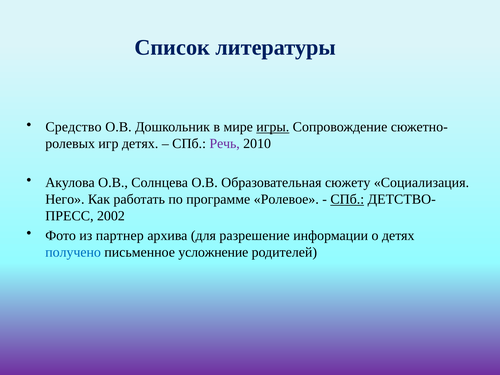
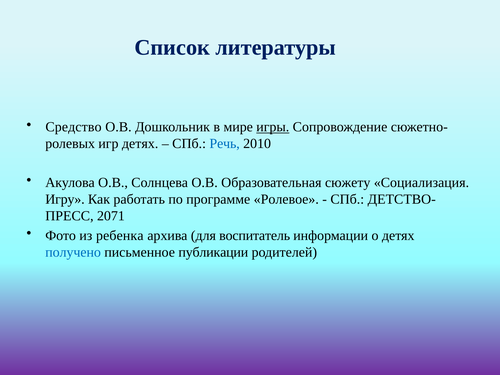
Речь colour: purple -> blue (225, 144)
Него: Него -> Игру (65, 199)
СПб underline: present -> none (347, 199)
2002: 2002 -> 2071 (111, 216)
партнер: партнер -> ребенка (120, 235)
разрешение: разрешение -> воспитатель (255, 235)
усложнение: усложнение -> публикации (213, 252)
